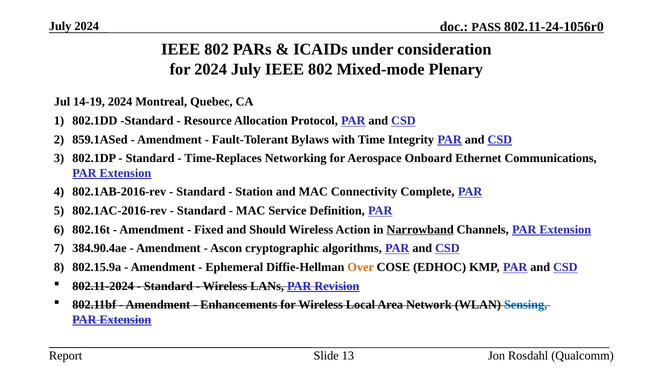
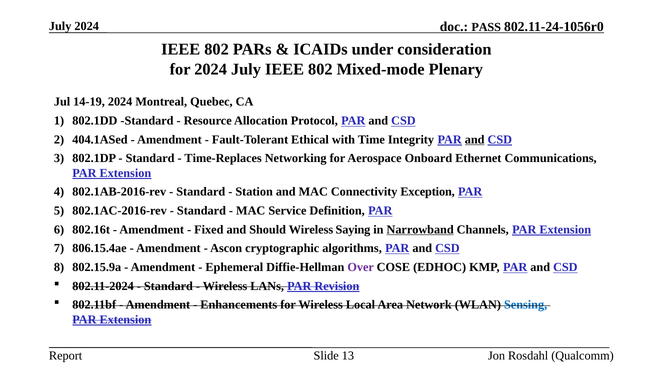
859.1ASed: 859.1ASed -> 404.1ASed (100, 139)
Bylaws: Bylaws -> Ethical (310, 139)
and underline: none -> present (475, 139)
Complete: Complete -> Exception (428, 192)
Action: Action -> Saying (353, 229)
384.90.4ae: 384.90.4ae -> 806.15.4ae (99, 248)
Over colour: orange -> purple (361, 267)
